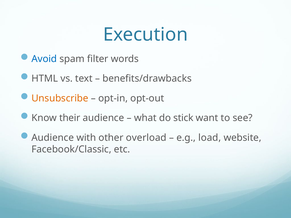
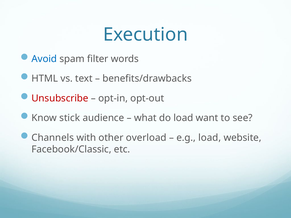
Unsubscribe colour: orange -> red (60, 98)
their: their -> stick (70, 118)
do stick: stick -> load (183, 118)
Audience: Audience -> Channels (53, 138)
